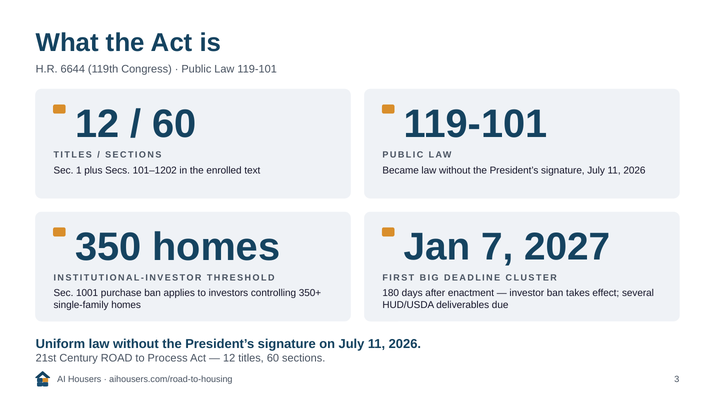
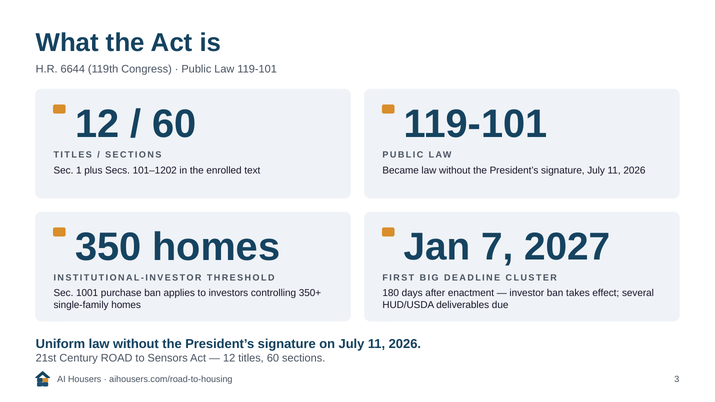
Process: Process -> Sensors (168, 358)
